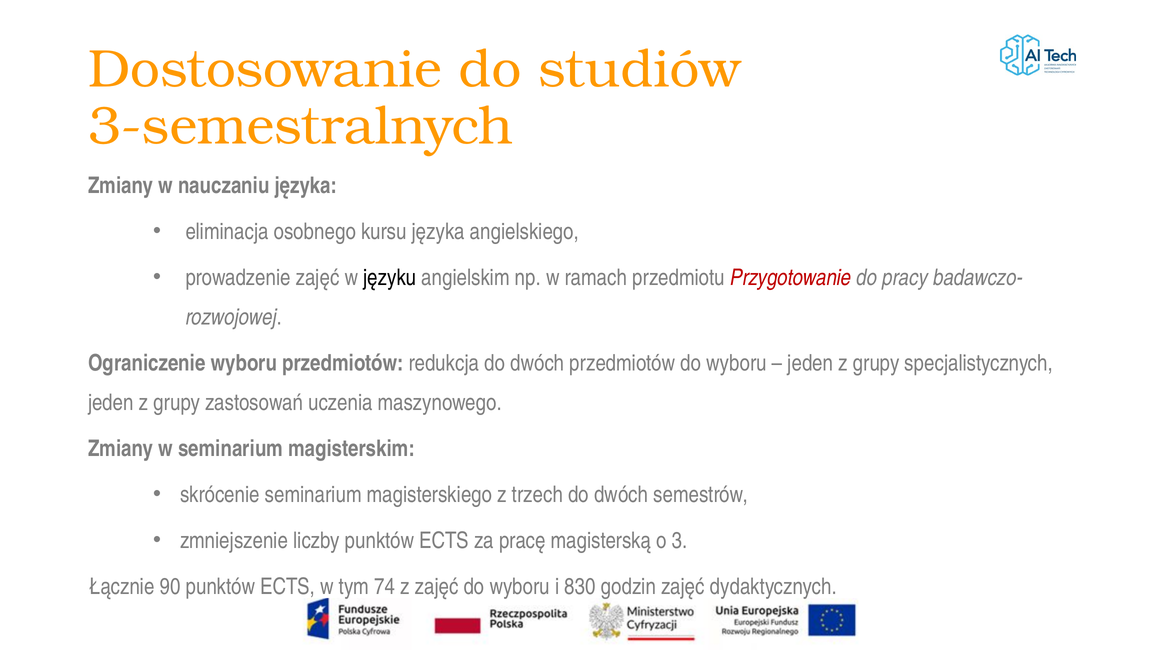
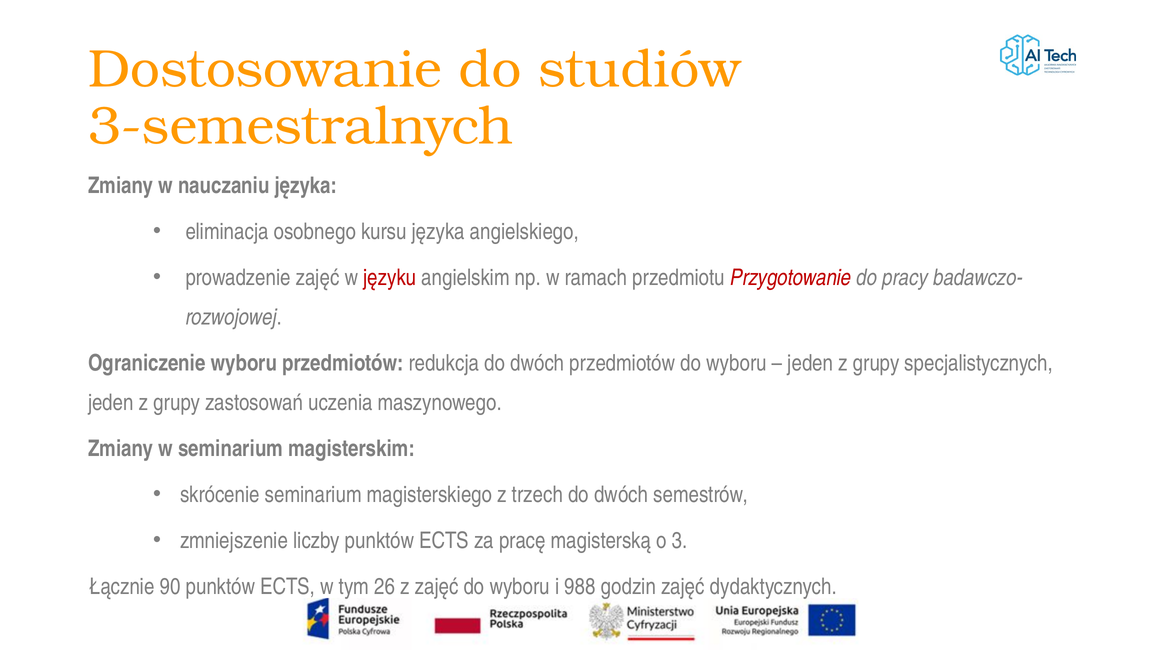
języku colour: black -> red (390, 278)
74: 74 -> 26 (385, 586)
830: 830 -> 988 (580, 586)
